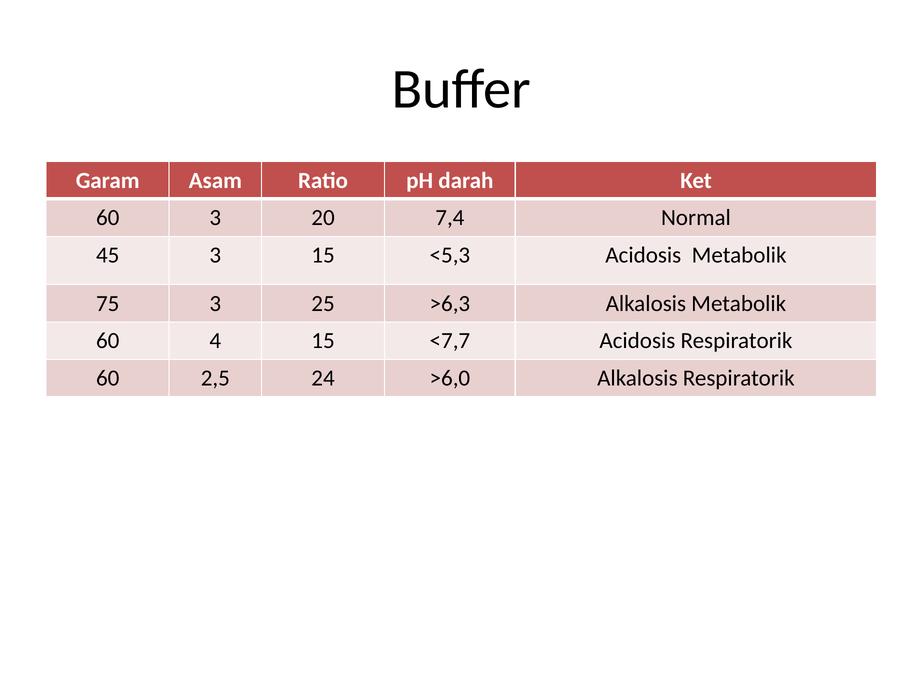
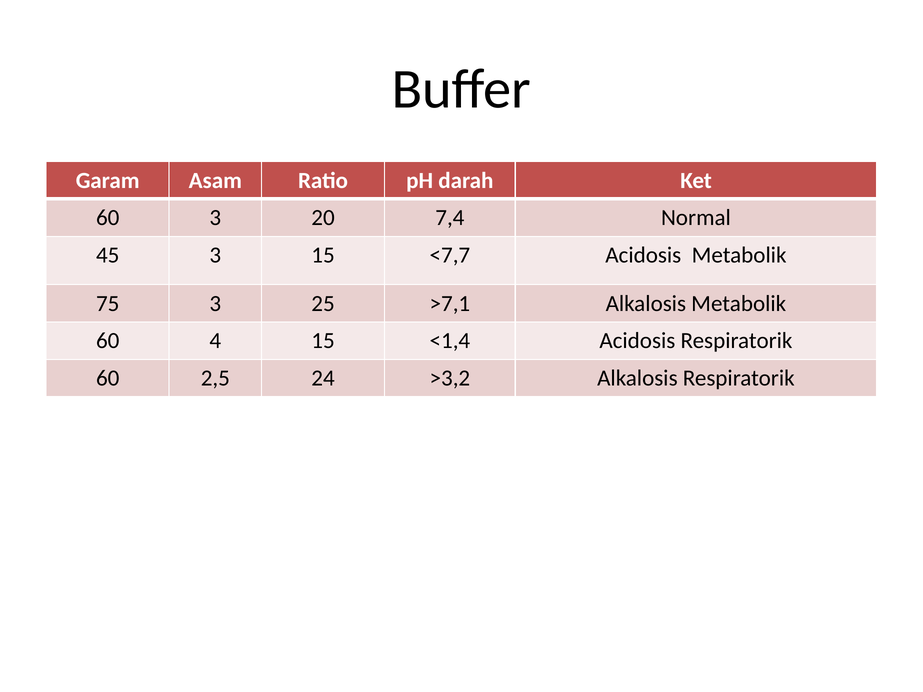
<5,3: <5,3 -> <7,7 (450, 255)
>6,3: >6,3 -> >7,1 (450, 304)
<7,7: <7,7 -> <1,4 (450, 341)
>6,0: >6,0 -> >3,2 (450, 378)
